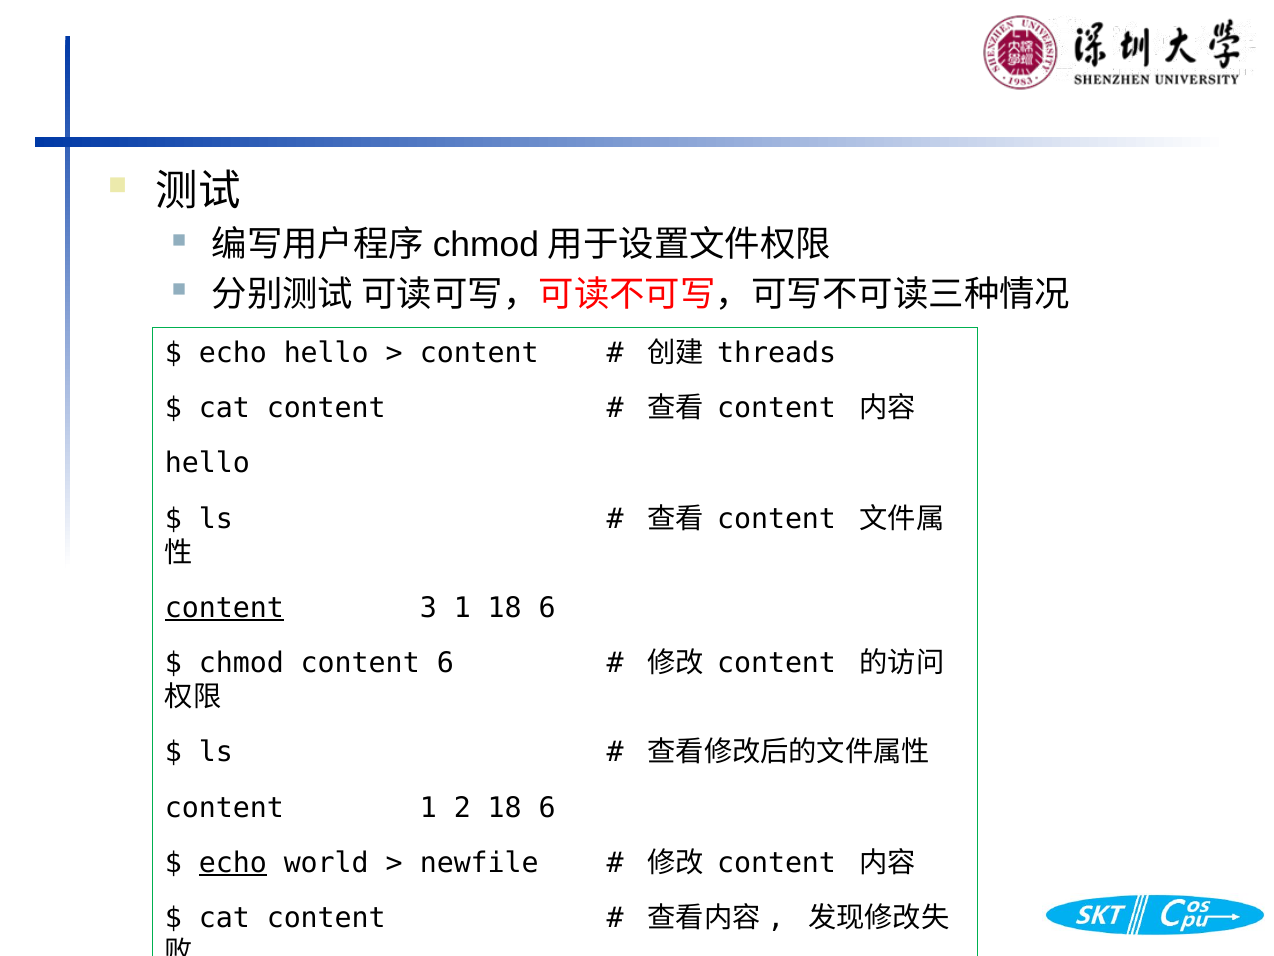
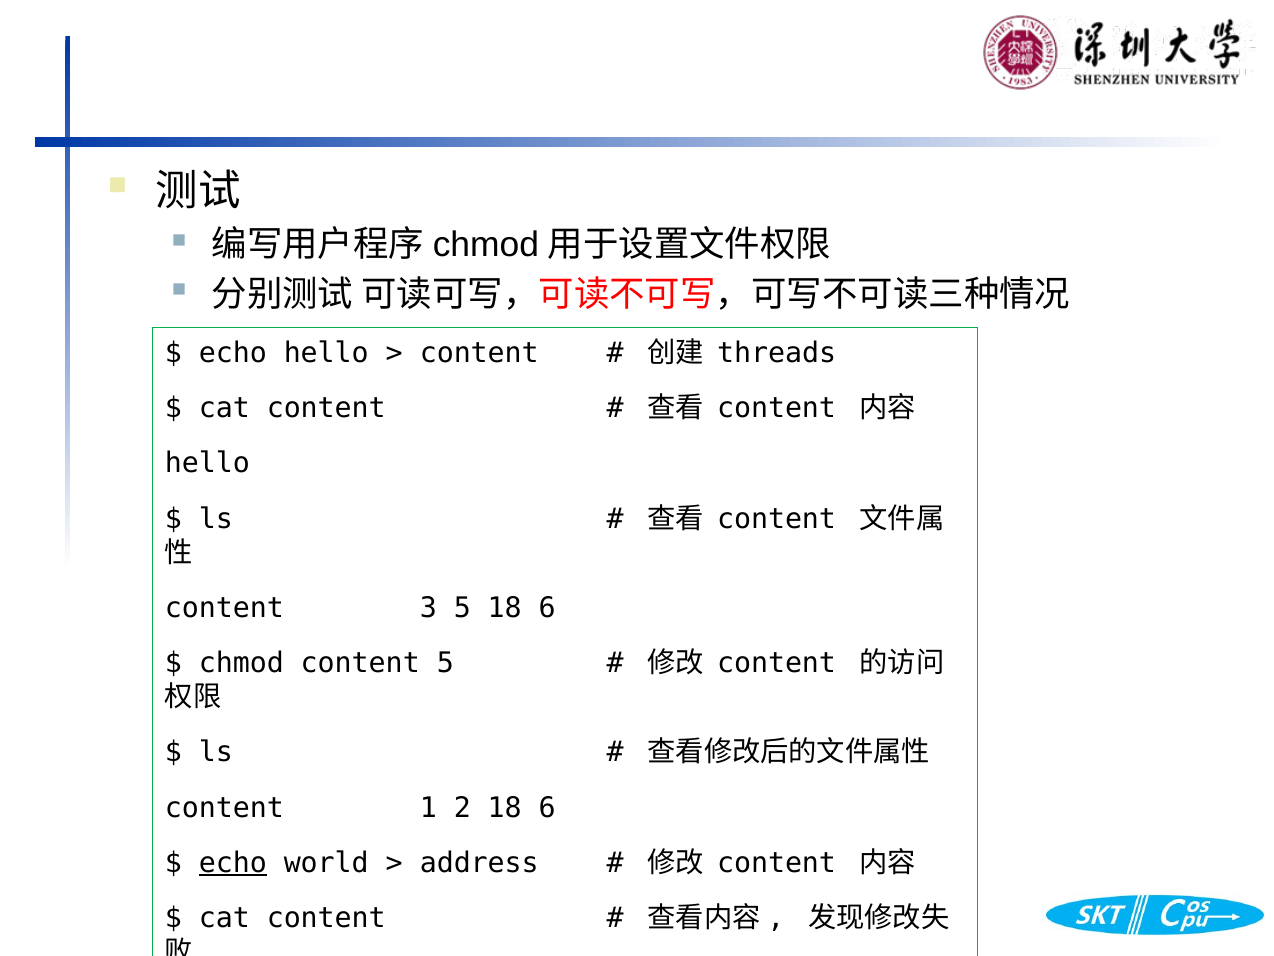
content underline: present -> none (224, 608)
3 1: 1 -> 5 (462, 608)
content 6: 6 -> 5 (445, 663)
newfile: newfile -> address (479, 863)
